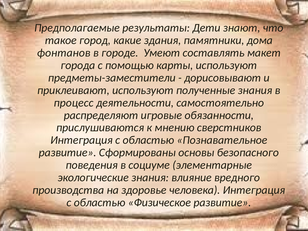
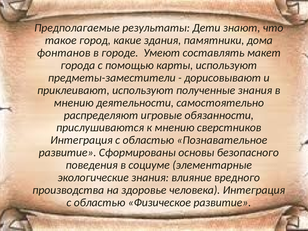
процесс: процесс -> мнению (74, 103)
